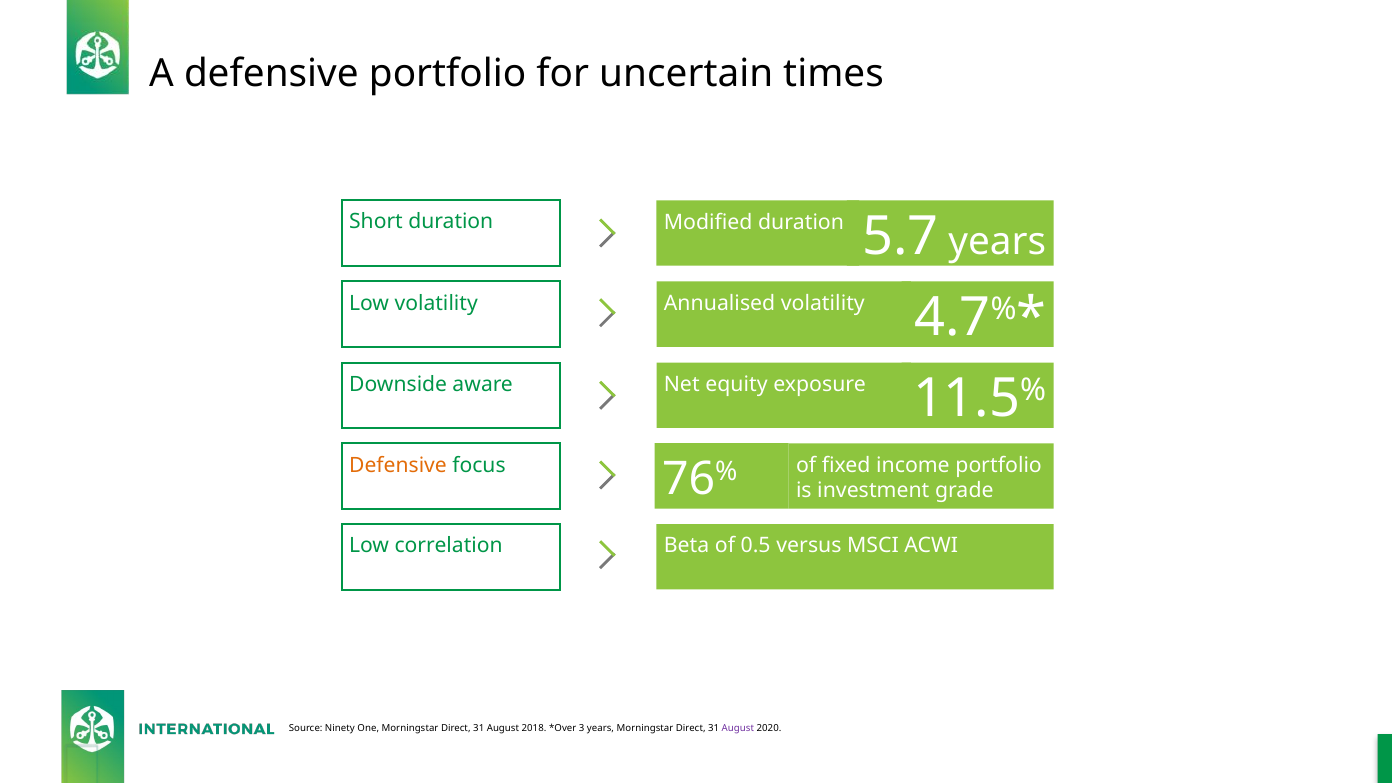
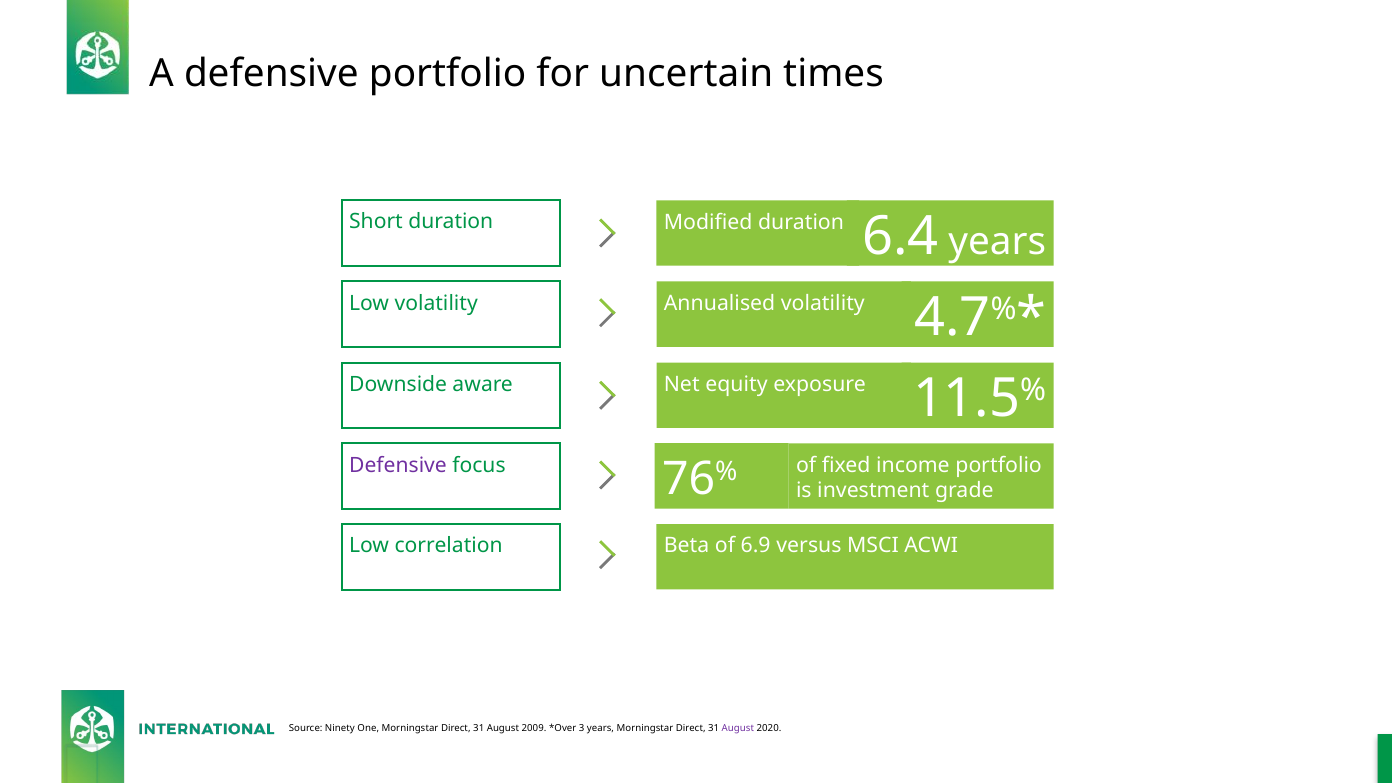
5.7: 5.7 -> 6.4 (900, 237)
Defensive colour: orange -> purple (398, 465)
0.5: 0.5 -> 6.9 (756, 546)
2018: 2018 -> 2009 (534, 728)
